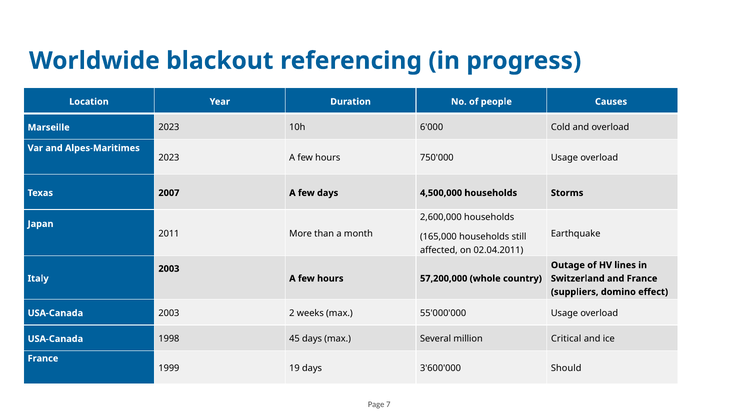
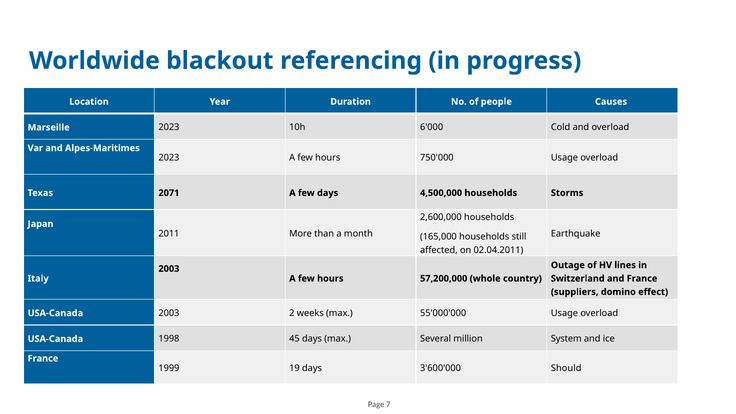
2007: 2007 -> 2071 (169, 193)
Critical: Critical -> System (566, 339)
